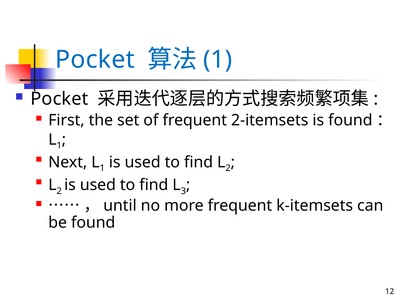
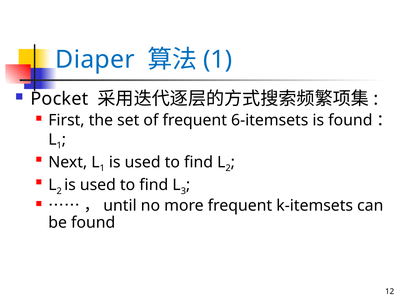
Pocket: Pocket -> Diaper (95, 59)
2-itemsets: 2-itemsets -> 6-itemsets (270, 120)
